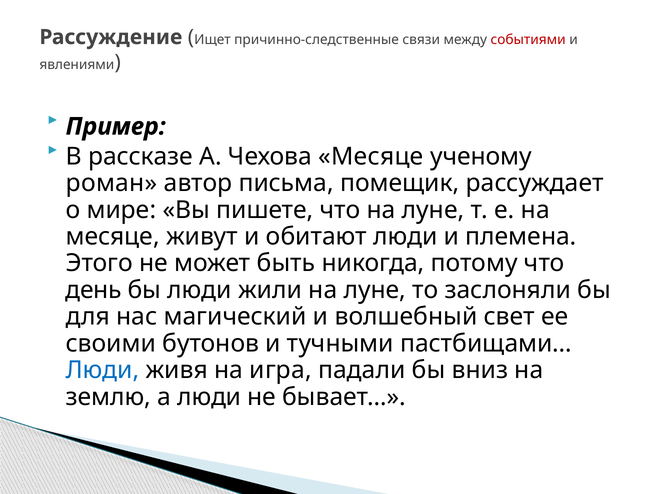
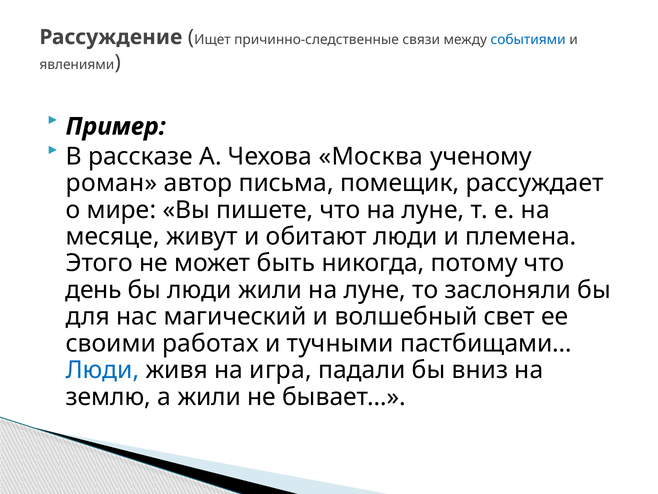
событиями colour: red -> blue (528, 40)
Чехова Месяце: Месяце -> Москва (371, 156)
бутонов: бутонов -> работах (211, 343)
а люди: люди -> жили (209, 396)
